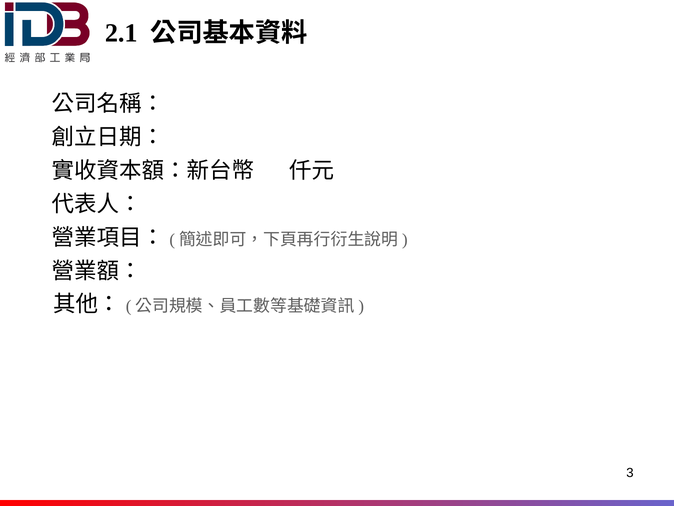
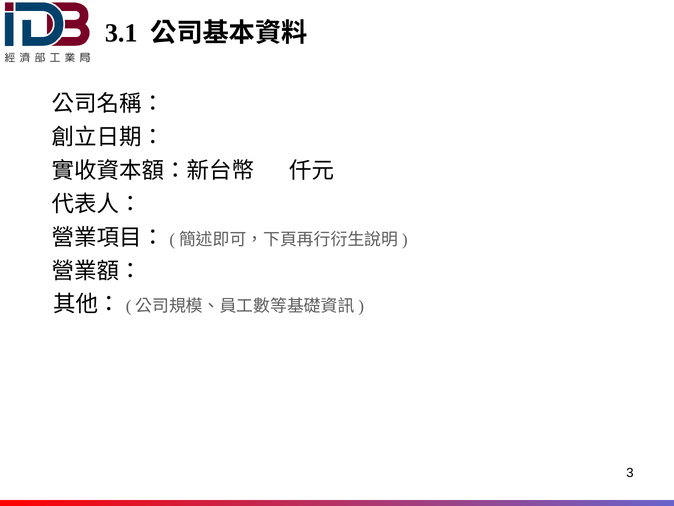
2.1: 2.1 -> 3.1 (121, 33)
